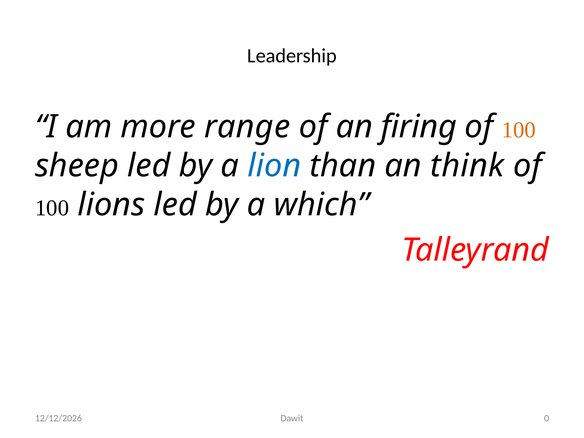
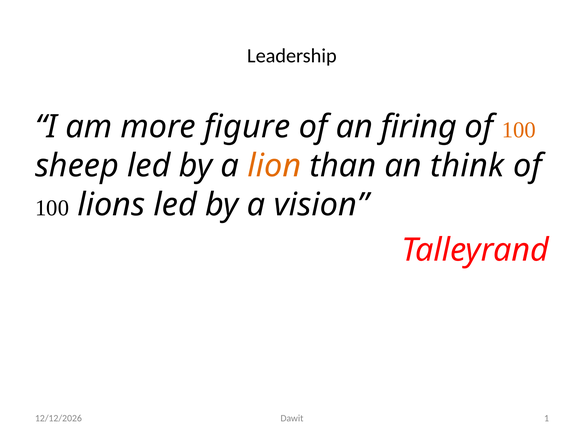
range: range -> figure (247, 127)
lion colour: blue -> orange (274, 166)
which: which -> vision (321, 205)
0: 0 -> 1 (547, 418)
